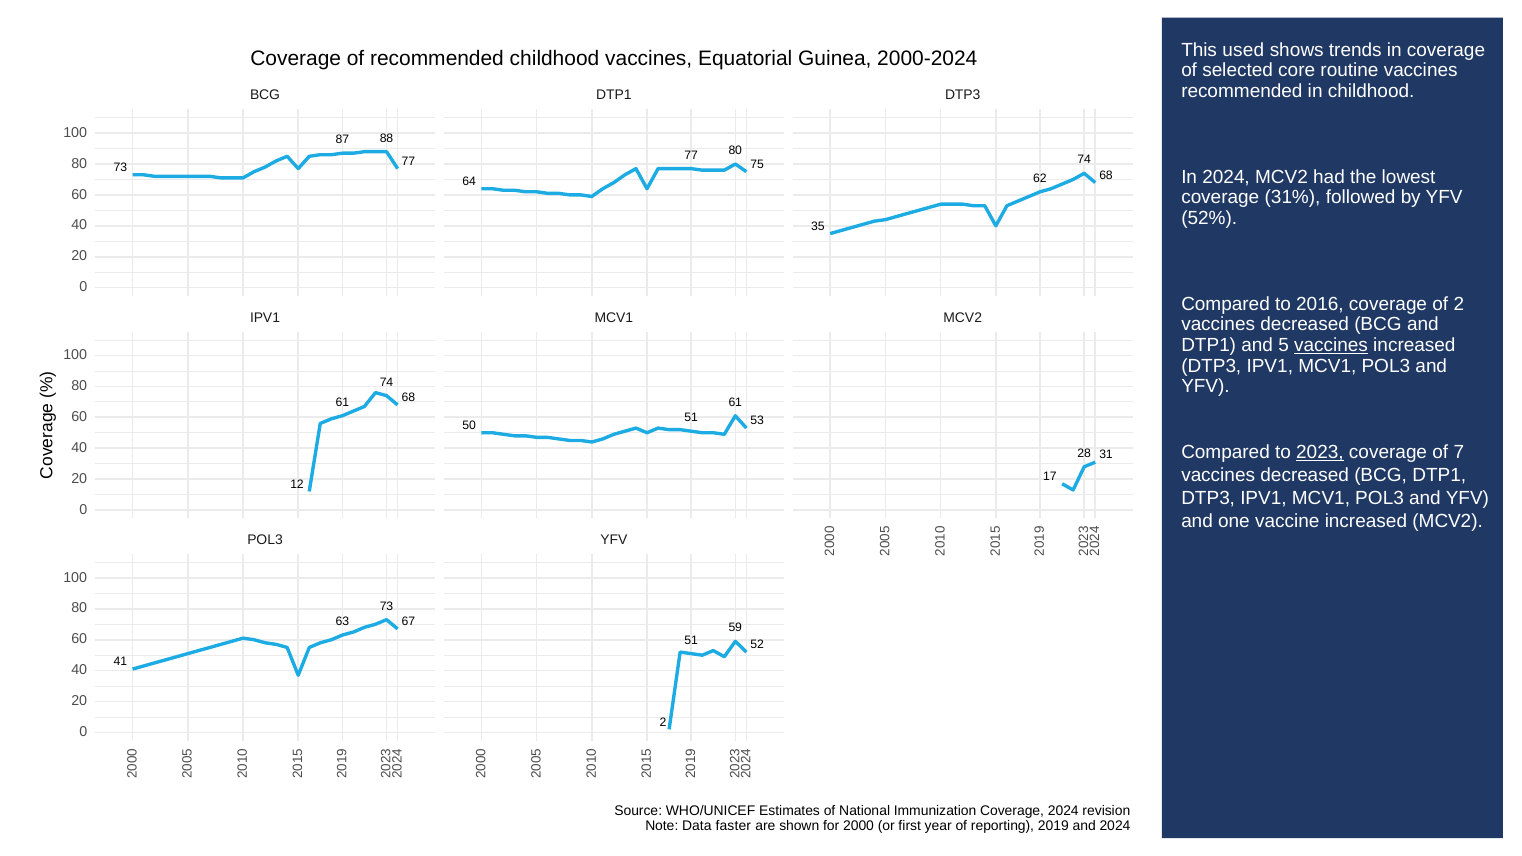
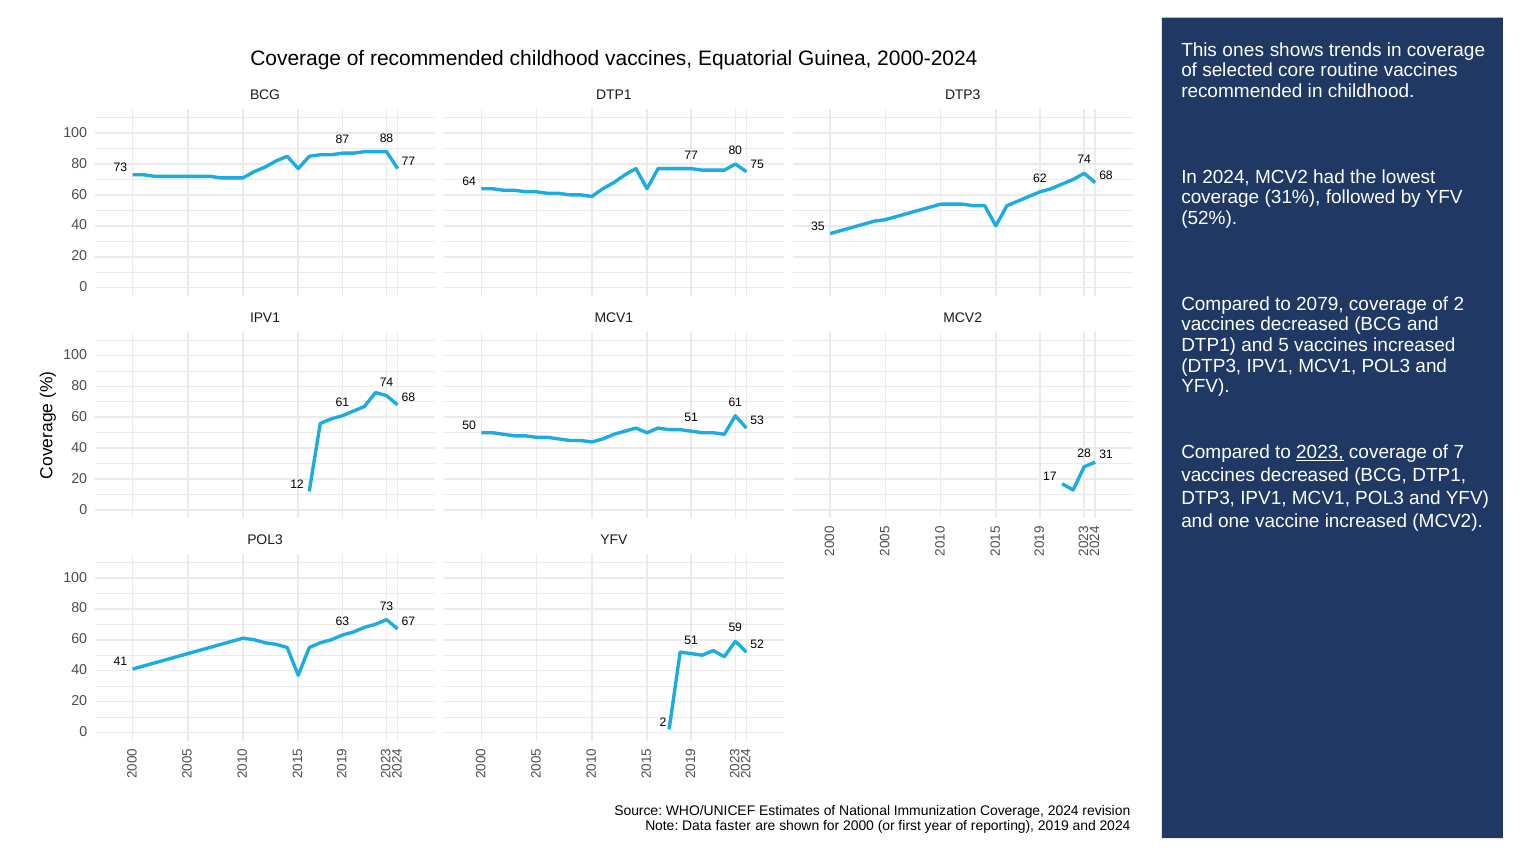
used: used -> ones (1243, 50)
2016: 2016 -> 2079 (1320, 304)
vaccines underline: present -> none (1331, 345)
